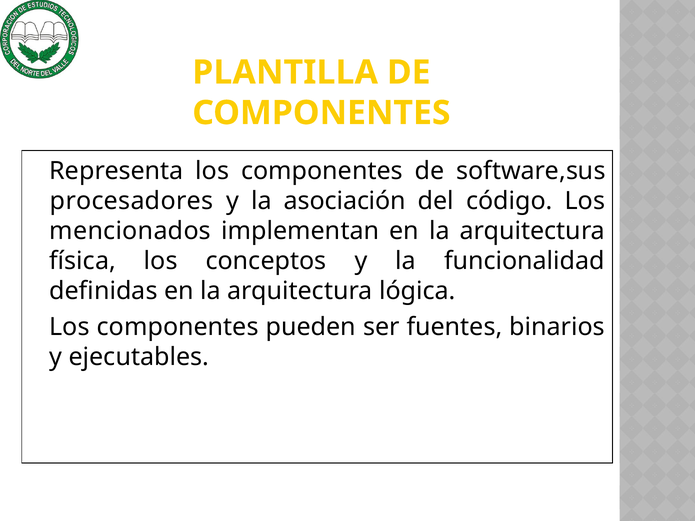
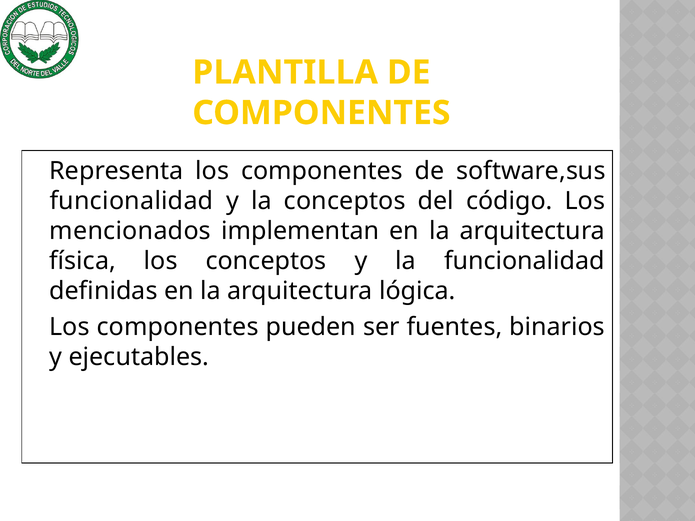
procesadores: procesadores -> funcionalidad (132, 201)
la asociación: asociación -> conceptos (345, 201)
